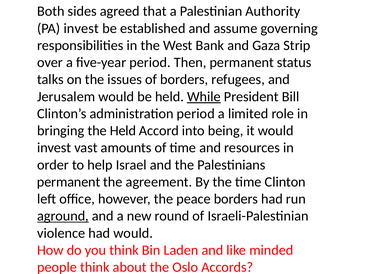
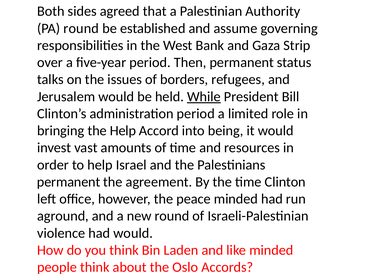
PA invest: invest -> round (81, 28)
the Held: Held -> Help (123, 131)
peace borders: borders -> minded (236, 199)
aground underline: present -> none (63, 216)
